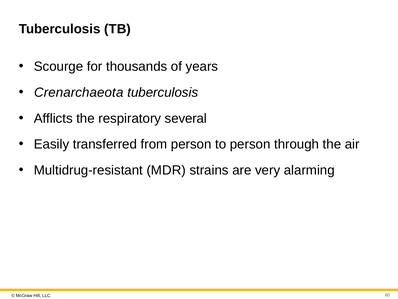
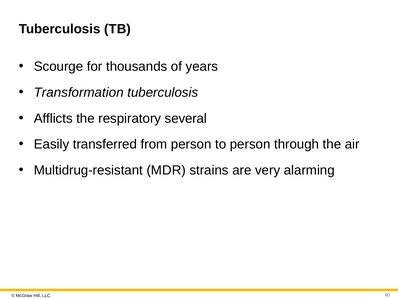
Crenarchaeota: Crenarchaeota -> Transformation (79, 92)
